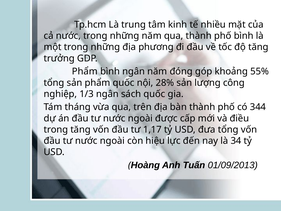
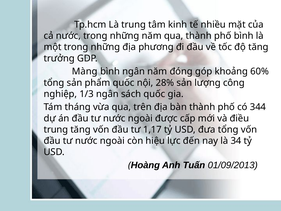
Phẩm: Phẩm -> Màng (85, 71)
55%: 55% -> 60% (260, 71)
trong: trong -> trung (56, 129)
